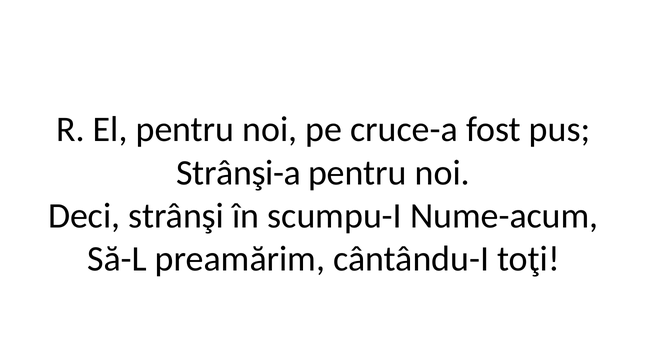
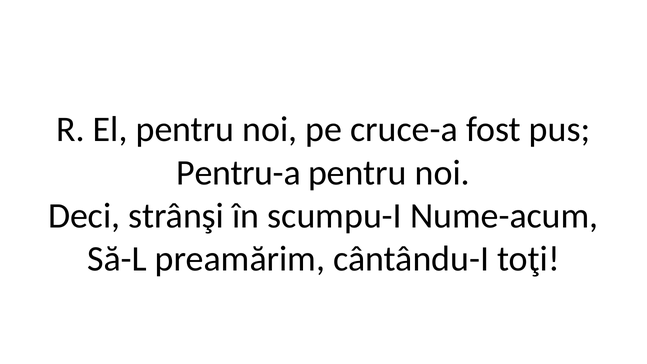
Strânşi-a: Strânşi-a -> Pentru-a (239, 173)
